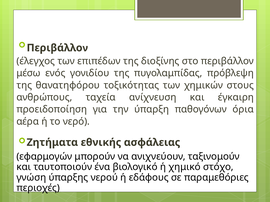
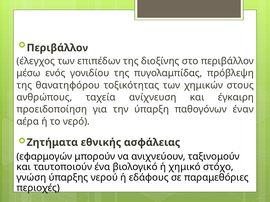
όρια: όρια -> έναν (243, 110)
